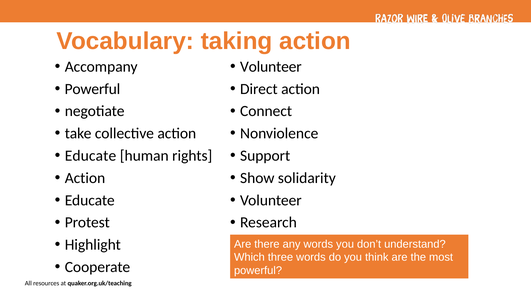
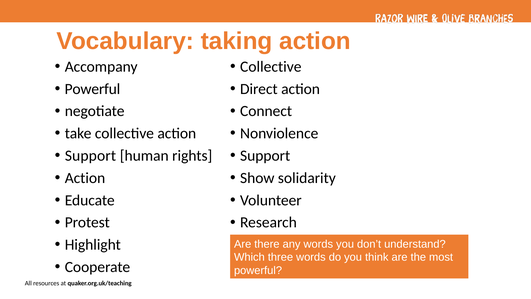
Volunteer: Volunteer -> Collective (271, 67)
Educate: Educate -> Support (90, 156)
